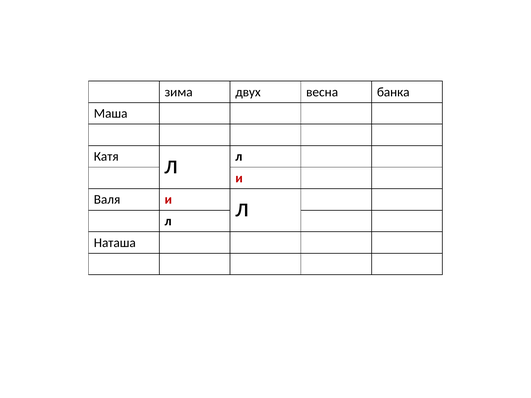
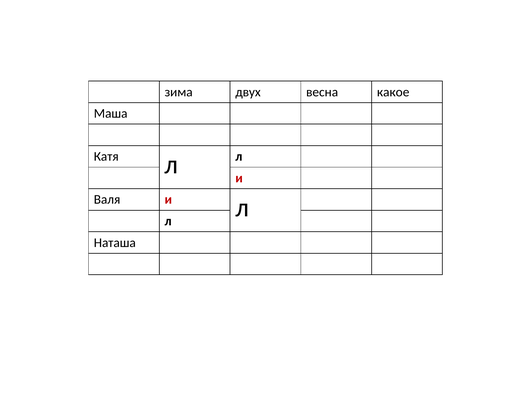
банка: банка -> какое (393, 92)
